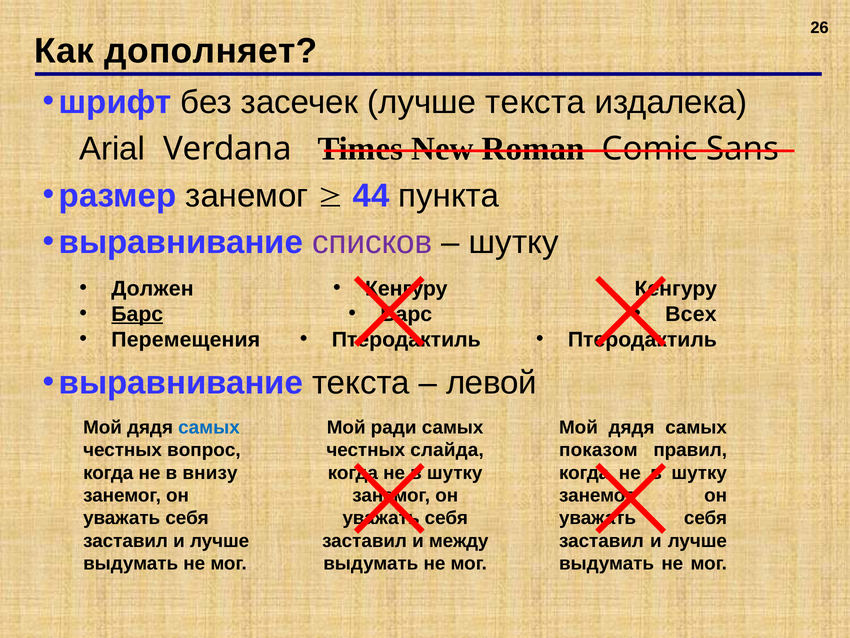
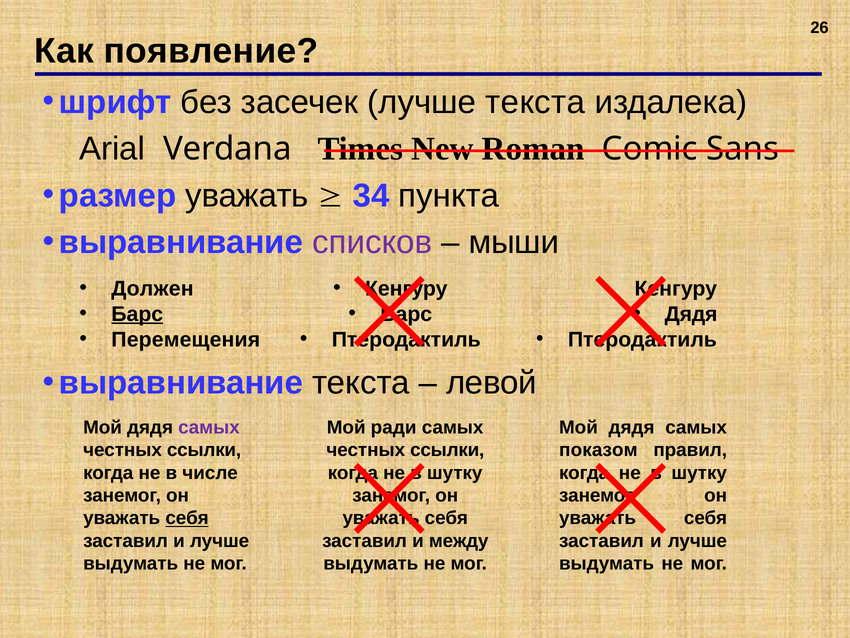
дополняет: дополняет -> появление (211, 51)
размер занемог: занемог -> уважать (247, 196)
44: 44 -> 34 (371, 196)
шутку: шутку -> мыши (514, 242)
Всех: Всех -> Дядя (691, 314)
самых colour: blue -> purple (209, 427)
вопрос: вопрос -> ссылки (204, 450)
слайда: слайда -> ссылки (447, 450)
внизу: внизу -> числе (210, 473)
себя underline: none -> present (187, 518)
